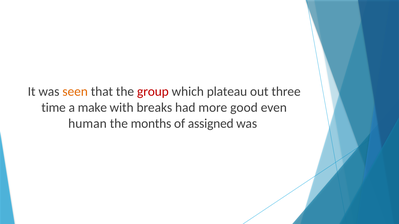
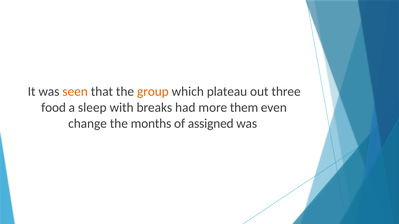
group colour: red -> orange (153, 92)
time: time -> food (54, 108)
make: make -> sleep (92, 108)
good: good -> them (244, 108)
human: human -> change (88, 124)
